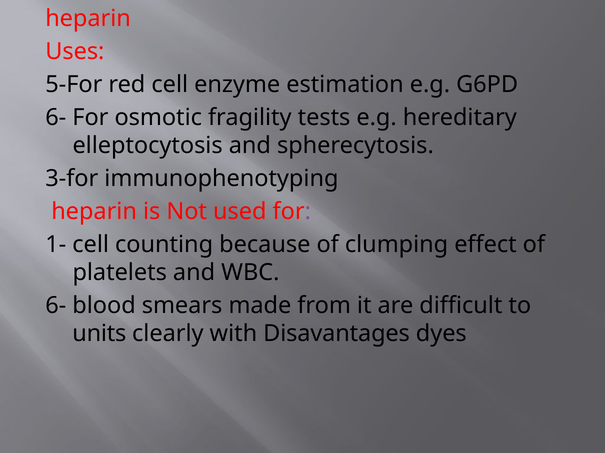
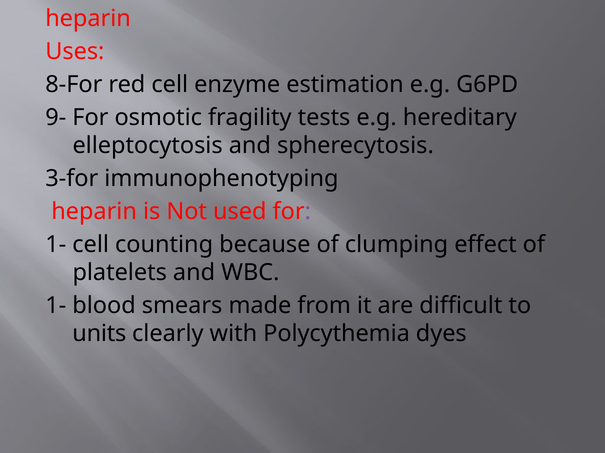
5-For: 5-For -> 8-For (74, 85)
6-: 6- -> 9- (56, 118)
6-: 6- -> 1- (56, 306)
Disavantages: Disavantages -> Polycythemia (337, 334)
